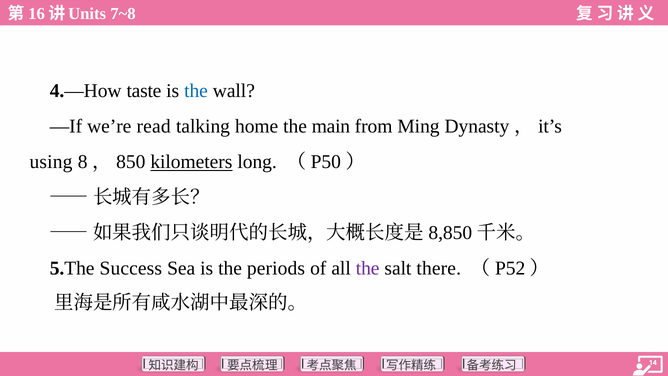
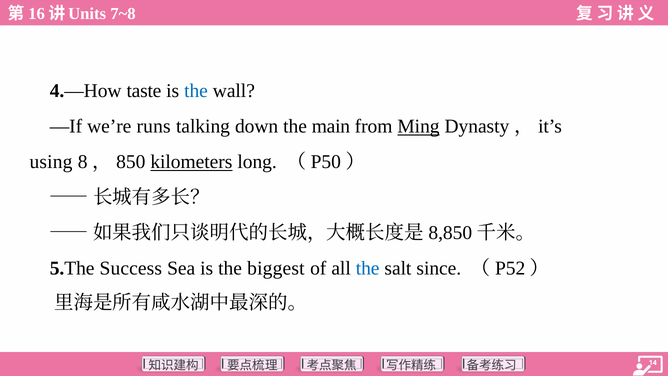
read: read -> runs (154, 126)
home: home -> down (257, 126)
Ming underline: none -> present (419, 126)
periods: periods -> biggest (276, 268)
the colour: purple -> blue (368, 268)
there: there -> since (439, 268)
